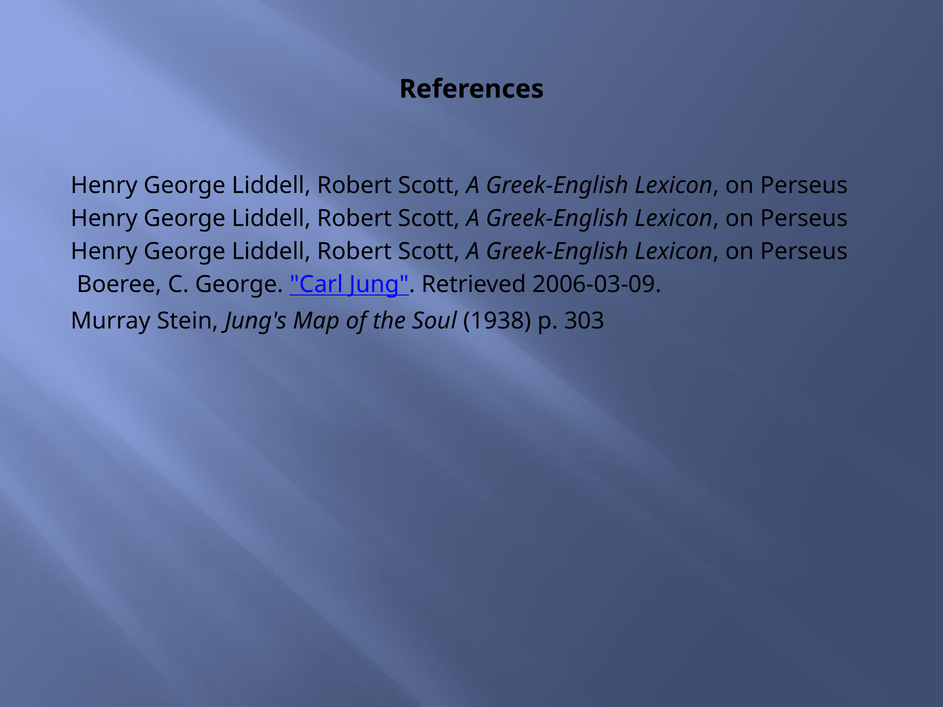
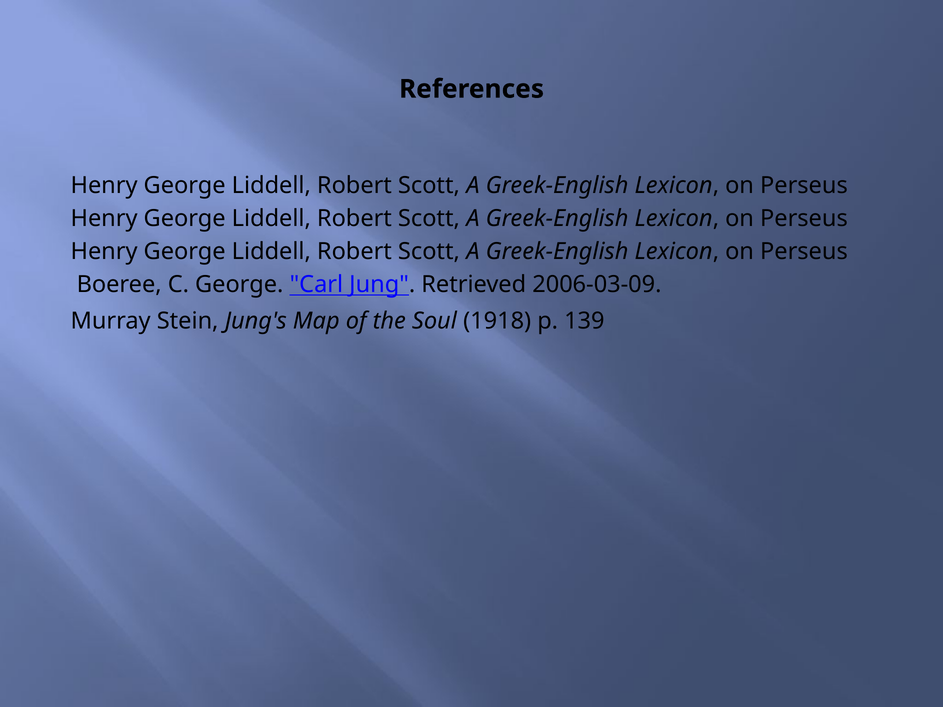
1938: 1938 -> 1918 (497, 321)
303: 303 -> 139 (584, 321)
